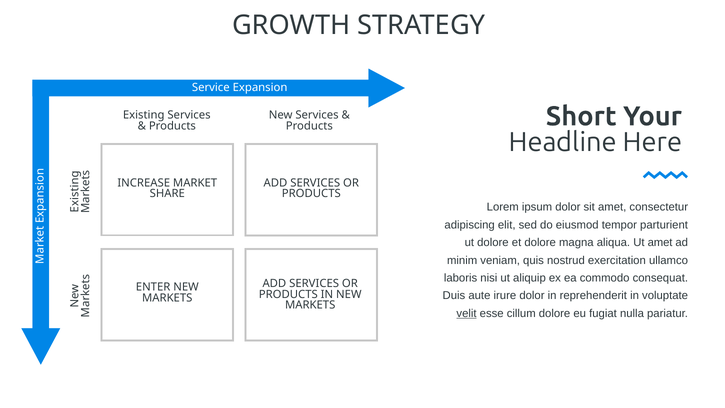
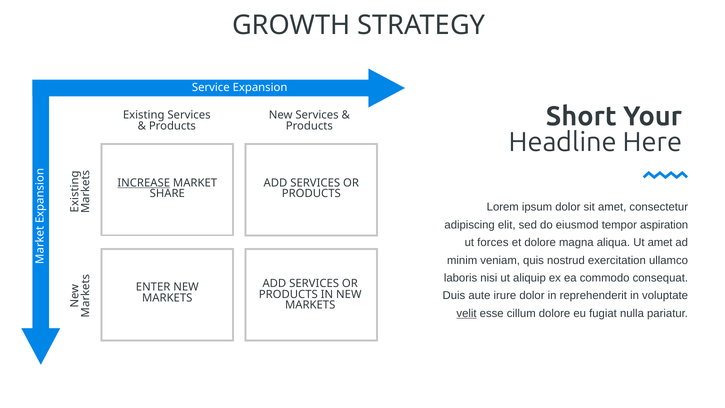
INCREASE underline: none -> present (144, 183)
parturient: parturient -> aspiration (664, 225)
ut dolore: dolore -> forces (493, 242)
